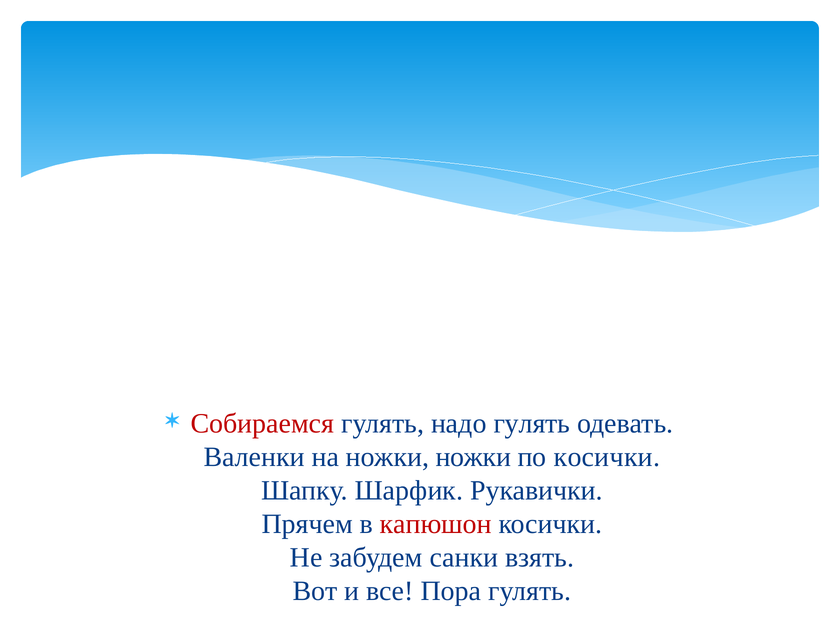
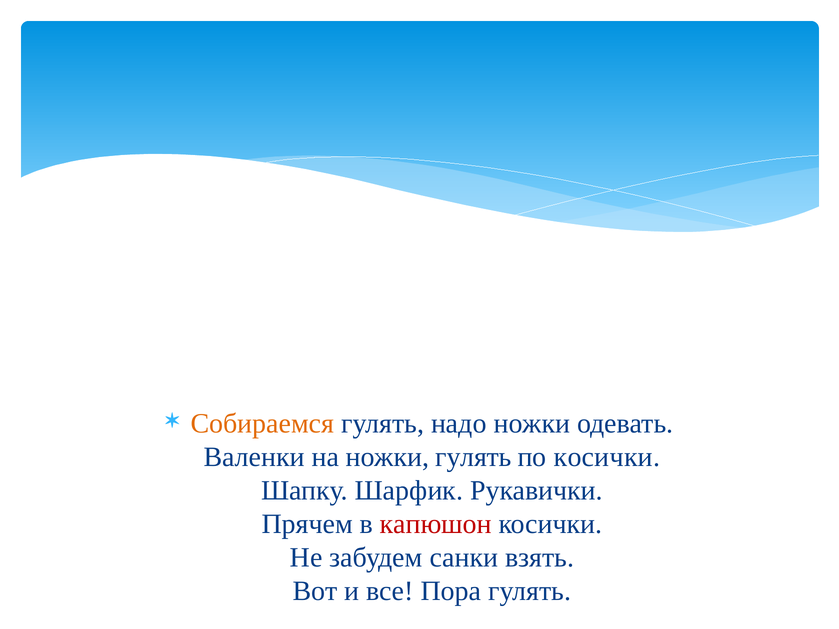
Собираемся colour: red -> orange (262, 423)
надо гулять: гулять -> ножки (532, 423)
ножки ножки: ножки -> гулять (473, 457)
